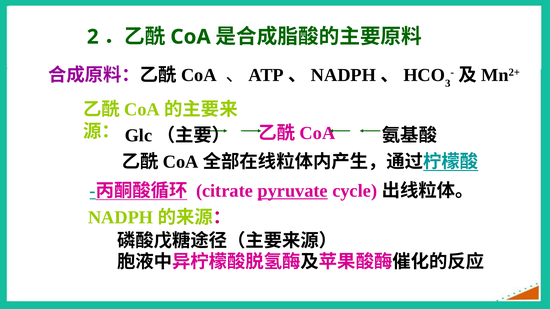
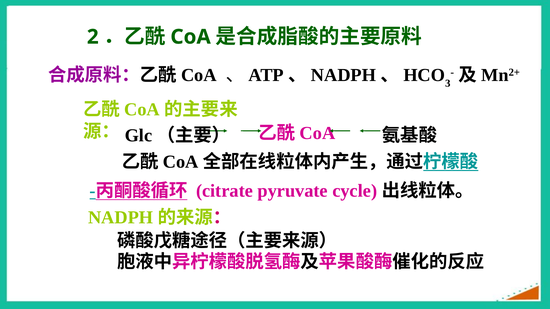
pyruvate underline: present -> none (293, 191)
